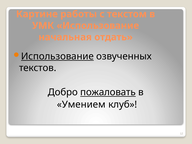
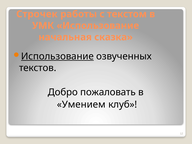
Картине: Картине -> Строчек (37, 14)
отдать: отдать -> сказка (114, 37)
пожаловать underline: present -> none (108, 92)
